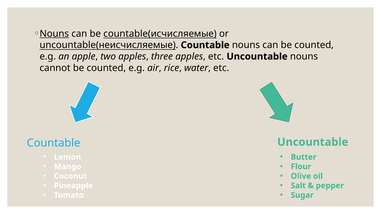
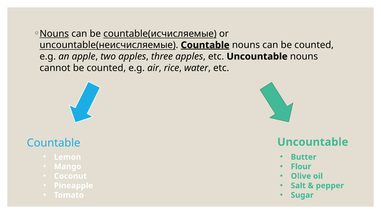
Countable underline: none -> present (205, 45)
